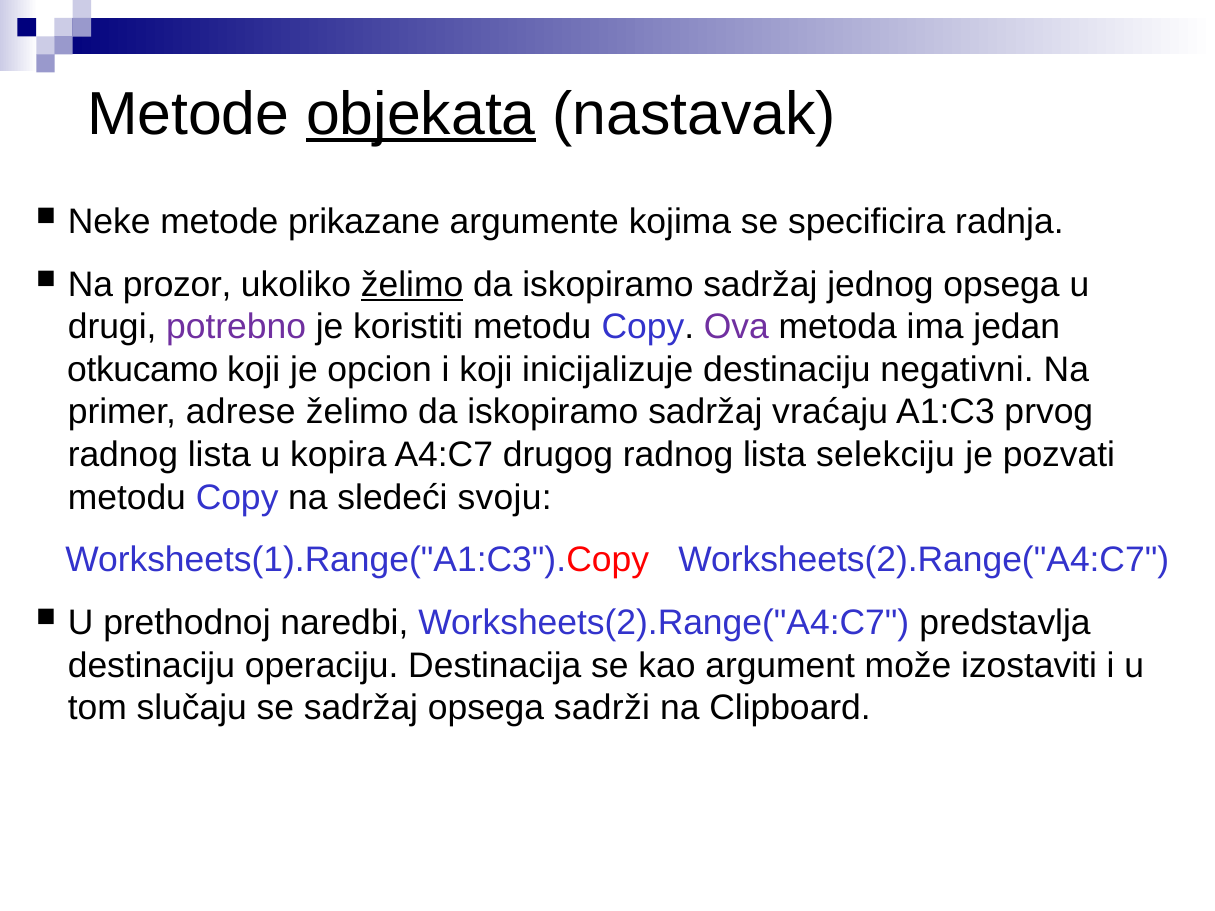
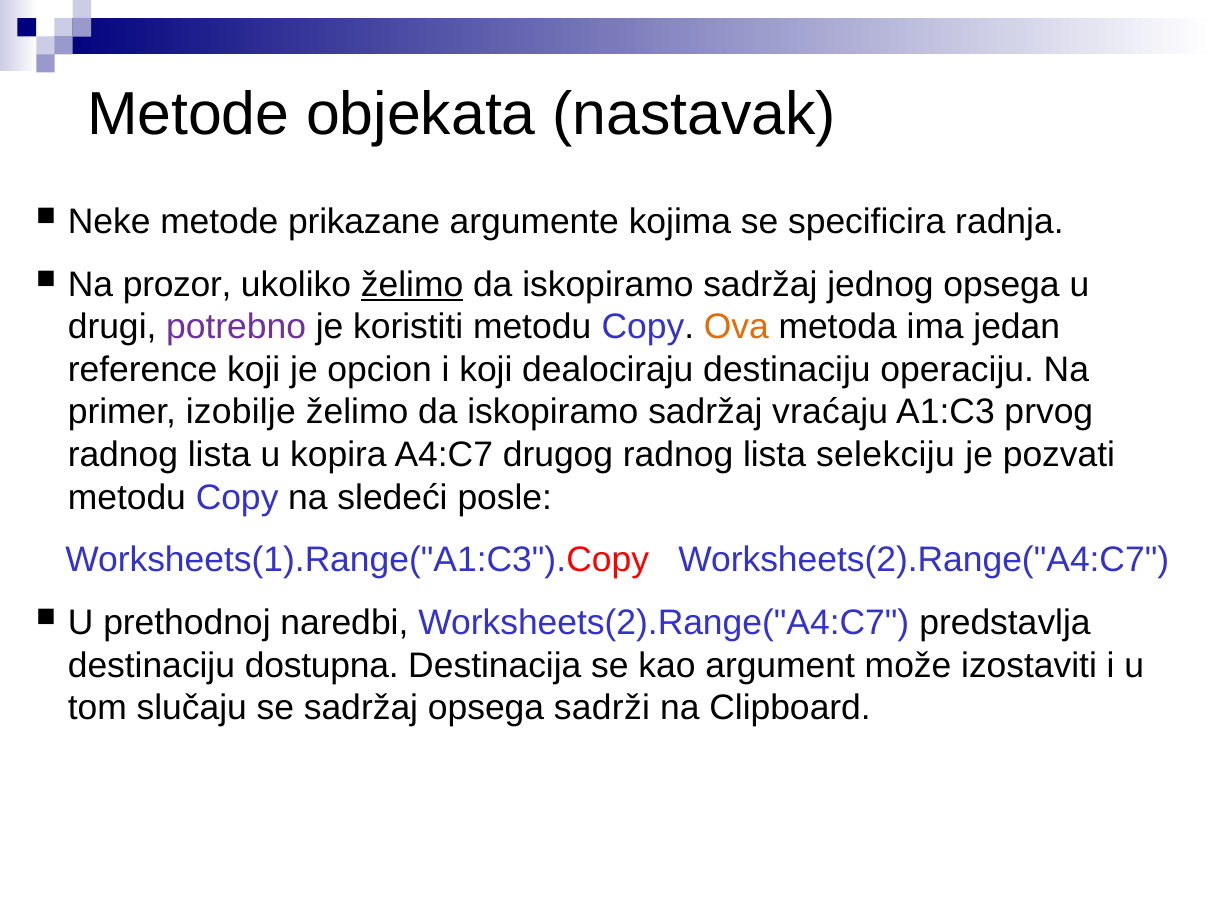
objekata underline: present -> none (421, 114)
Ova colour: purple -> orange (736, 327)
otkucamo: otkucamo -> reference (143, 370)
inicijalizuje: inicijalizuje -> dealociraju (608, 370)
negativni: negativni -> operaciju (957, 370)
adrese: adrese -> izobilje (241, 412)
svoju: svoju -> posle (505, 497)
operaciju: operaciju -> dostupna (322, 665)
